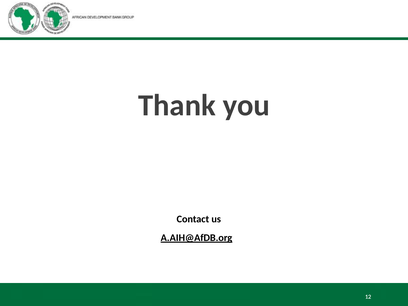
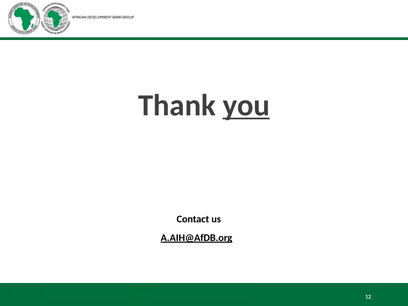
you underline: none -> present (246, 105)
